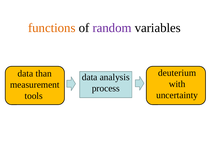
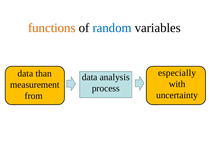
random colour: purple -> blue (112, 28)
deuterium: deuterium -> especially (177, 73)
tools: tools -> from (34, 96)
